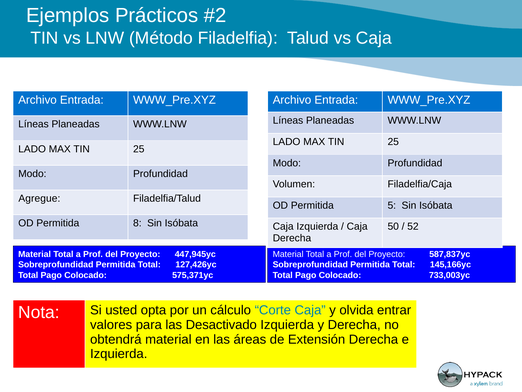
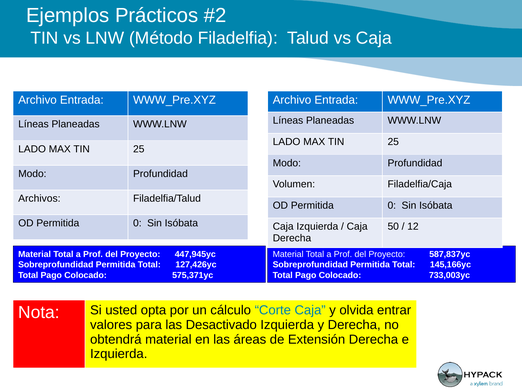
Agregue: Agregue -> Archivos (39, 198)
5: 5 -> 0 (392, 205)
8: 8 -> 0 (137, 223)
52: 52 -> 12 (413, 226)
